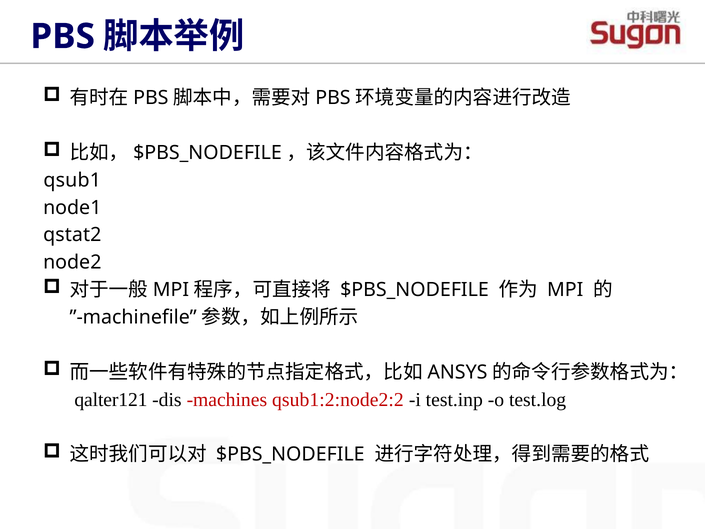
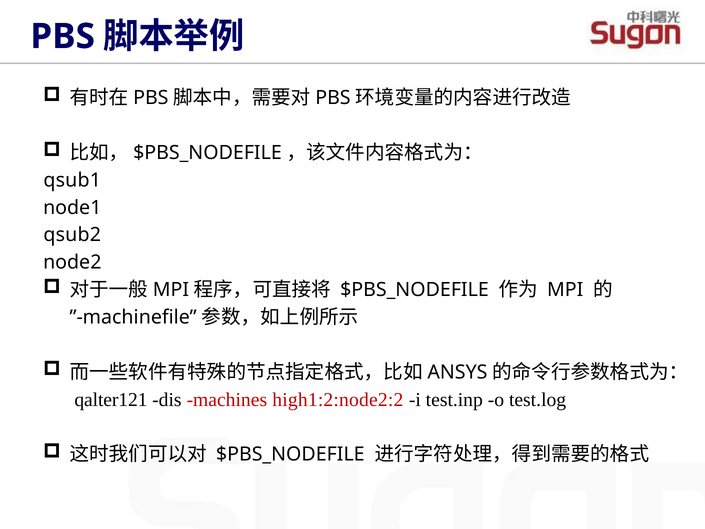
qstat2: qstat2 -> qsub2 (72, 235)
qsub1:2:node2:2: qsub1:2:node2:2 -> high1:2:node2:2 (338, 399)
